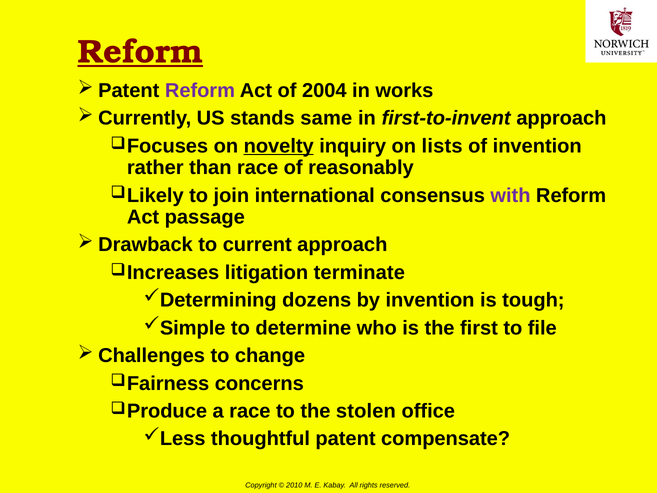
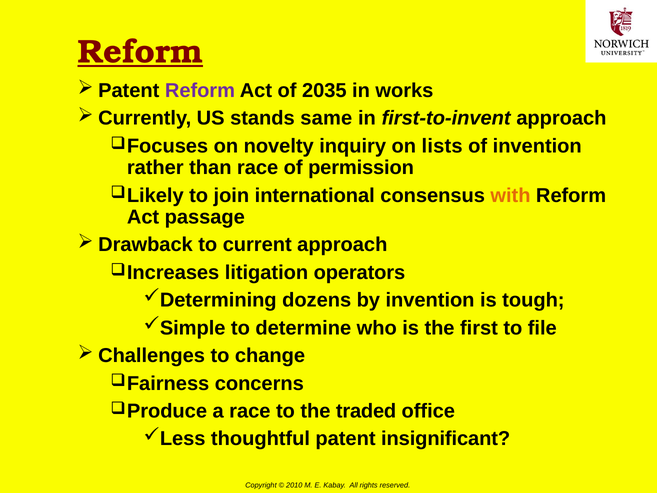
2004: 2004 -> 2035 (324, 91)
novelty underline: present -> none (279, 146)
reasonably: reasonably -> permission (361, 168)
with colour: purple -> orange (511, 195)
terminate: terminate -> operators (359, 272)
stolen: stolen -> traded (366, 411)
compensate: compensate -> insignificant (446, 439)
